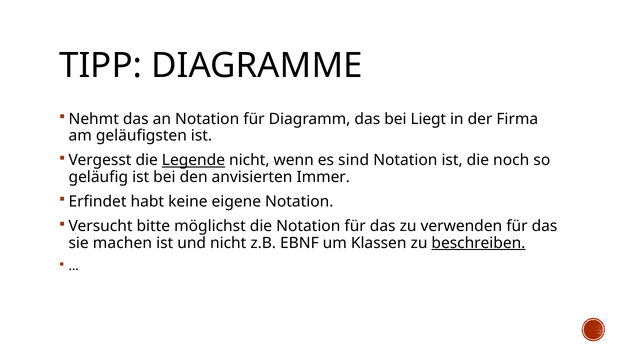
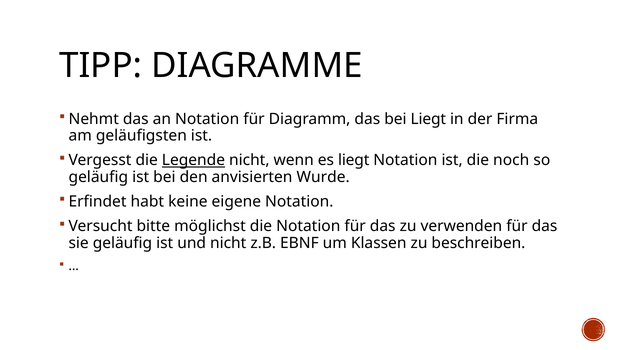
es sind: sind -> liegt (354, 160)
Immer: Immer -> Wurde (323, 177)
sie machen: machen -> geläufig (122, 243)
beschreiben underline: present -> none (478, 243)
